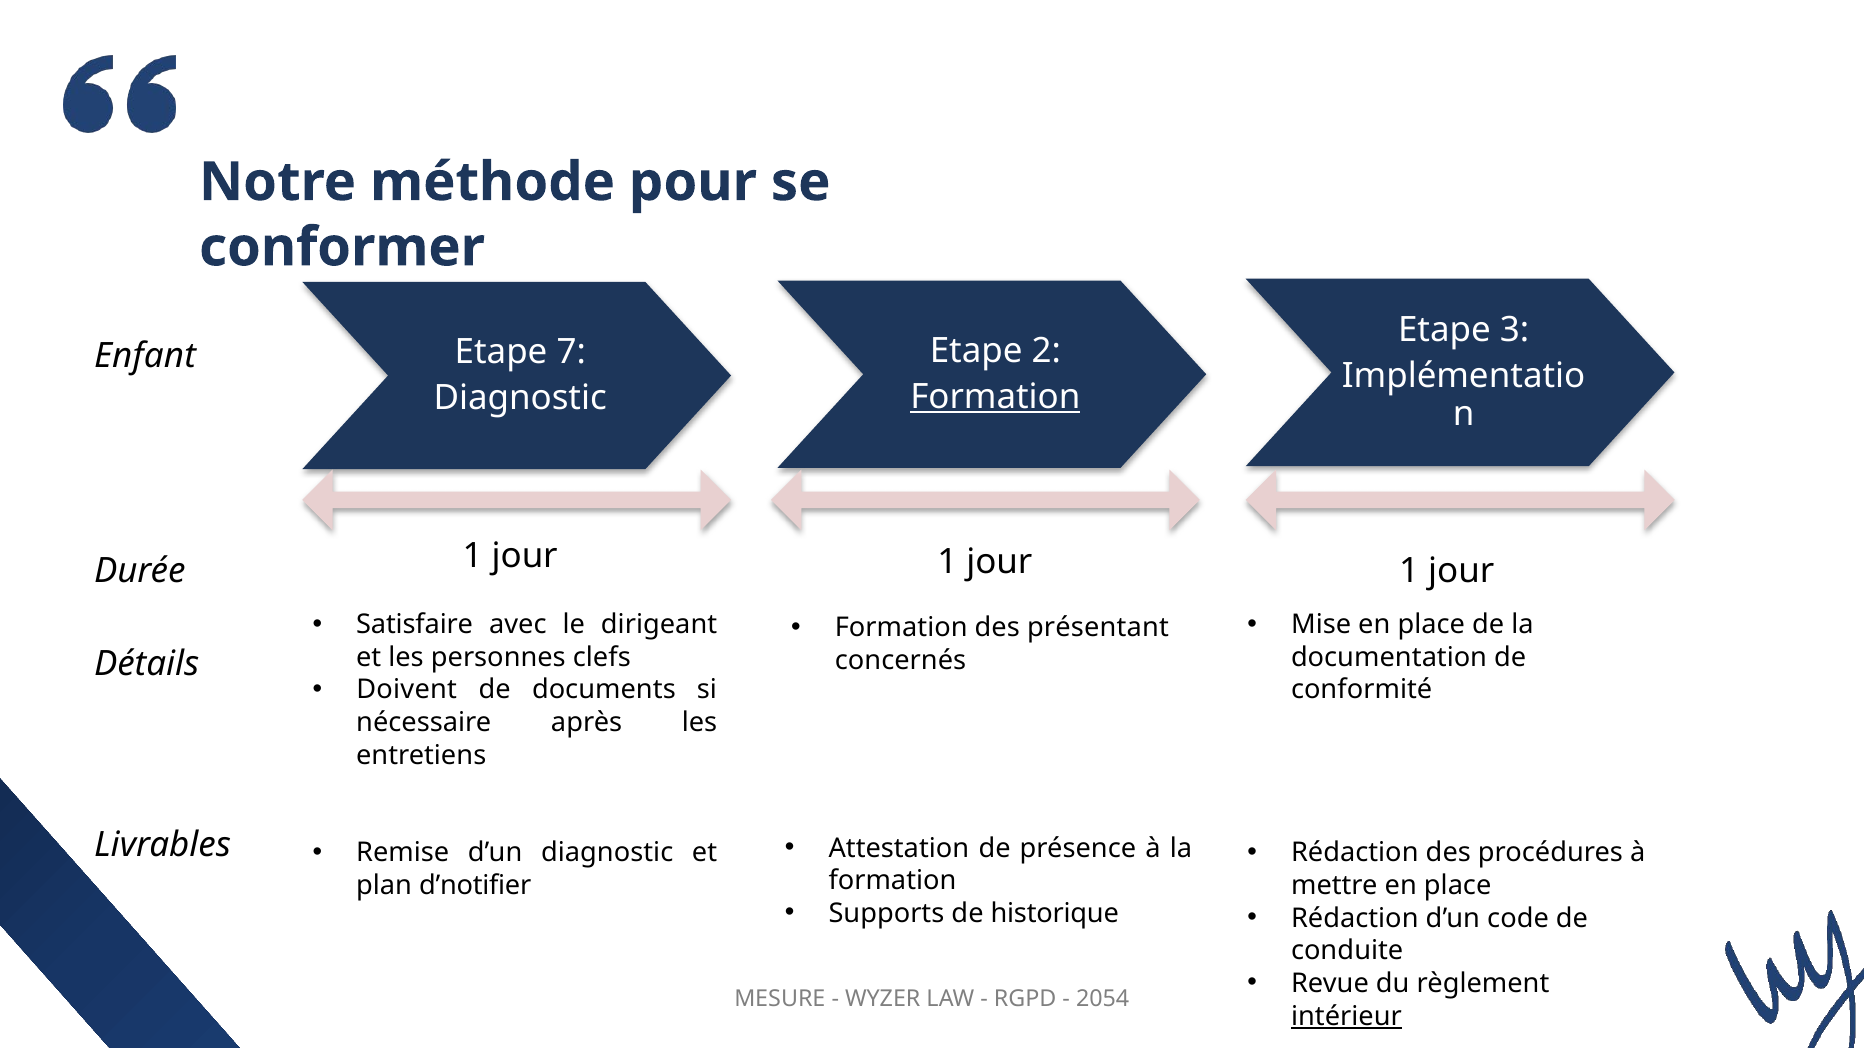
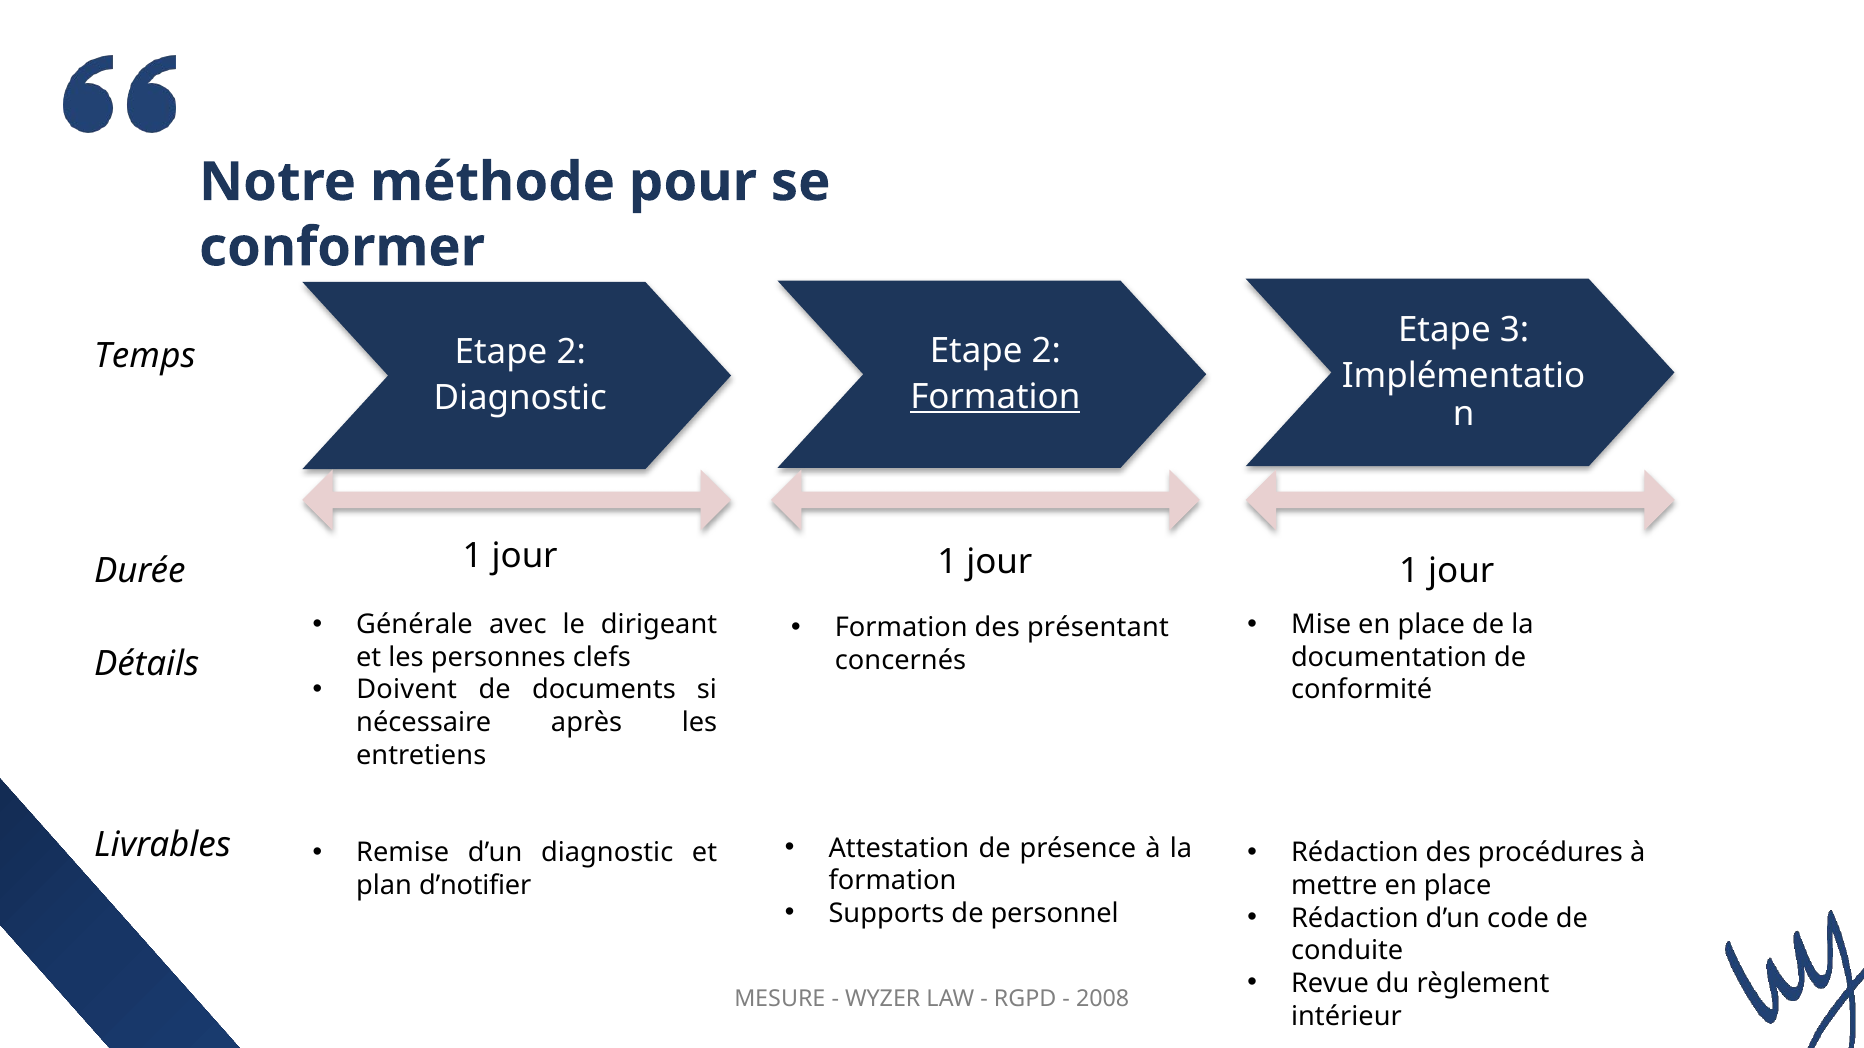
7: 7 -> 2 (571, 353)
Enfant: Enfant -> Temps (145, 356)
Satisfaire: Satisfaire -> Générale (415, 625)
historique: historique -> personnel (1055, 914)
2054: 2054 -> 2008 (1103, 999)
intérieur underline: present -> none (1346, 1017)
